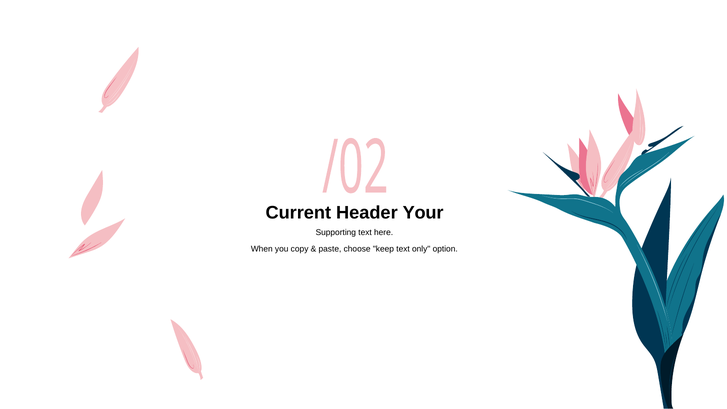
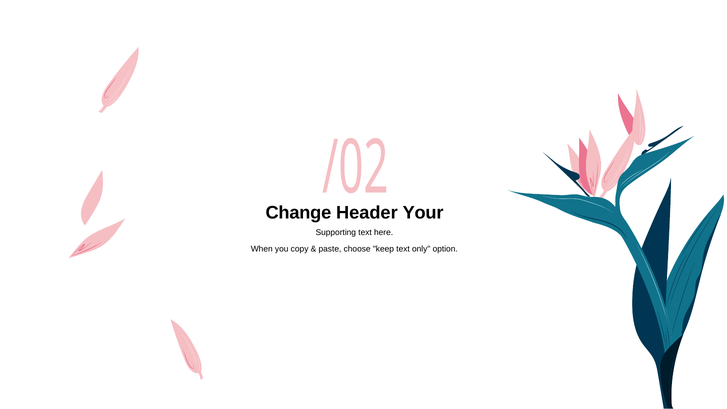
Current: Current -> Change (298, 212)
